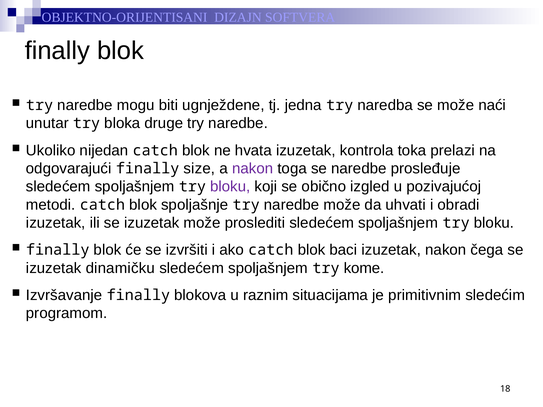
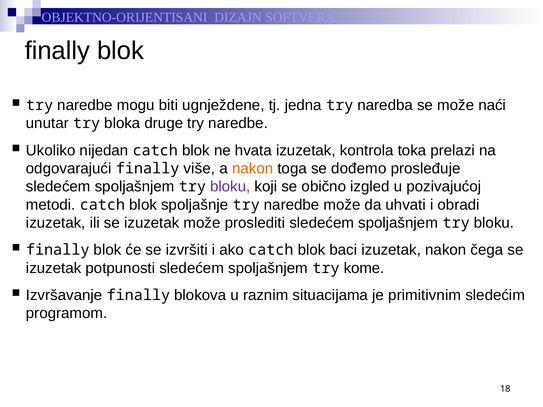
size: size -> više (199, 169)
nakon colour: purple -> orange (253, 169)
se naredbe: naredbe -> dođemo (359, 169)
dinamičku: dinamičku -> potpunosti (120, 268)
